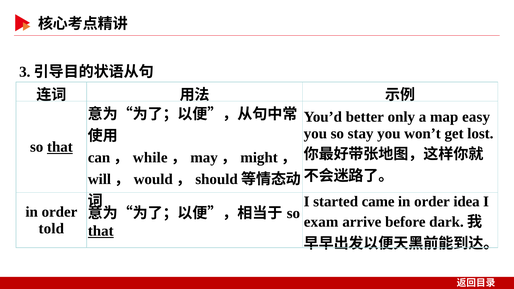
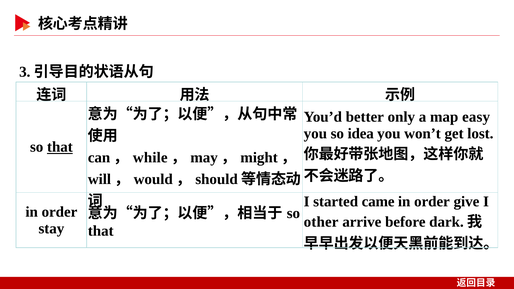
stay: stay -> idea (361, 134)
idea: idea -> give (466, 202)
exam: exam -> other (321, 222)
told: told -> stay (51, 229)
that underline: present -> none (101, 231)
